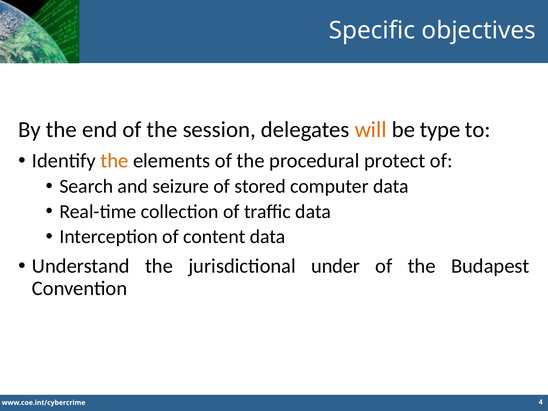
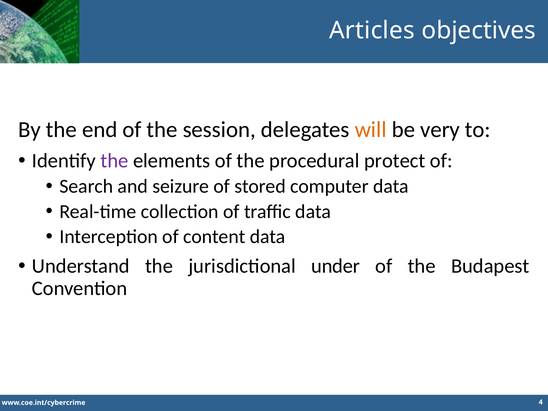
Specific: Specific -> Articles (372, 30)
type: type -> very (440, 130)
the colour: orange -> purple (114, 161)
